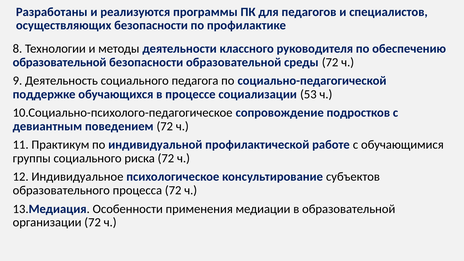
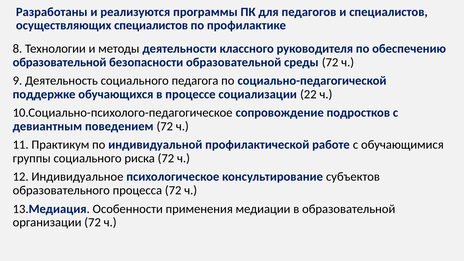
осуществляющих безопасности: безопасности -> специалистов (151, 25)
53: 53 -> 22 (308, 94)
